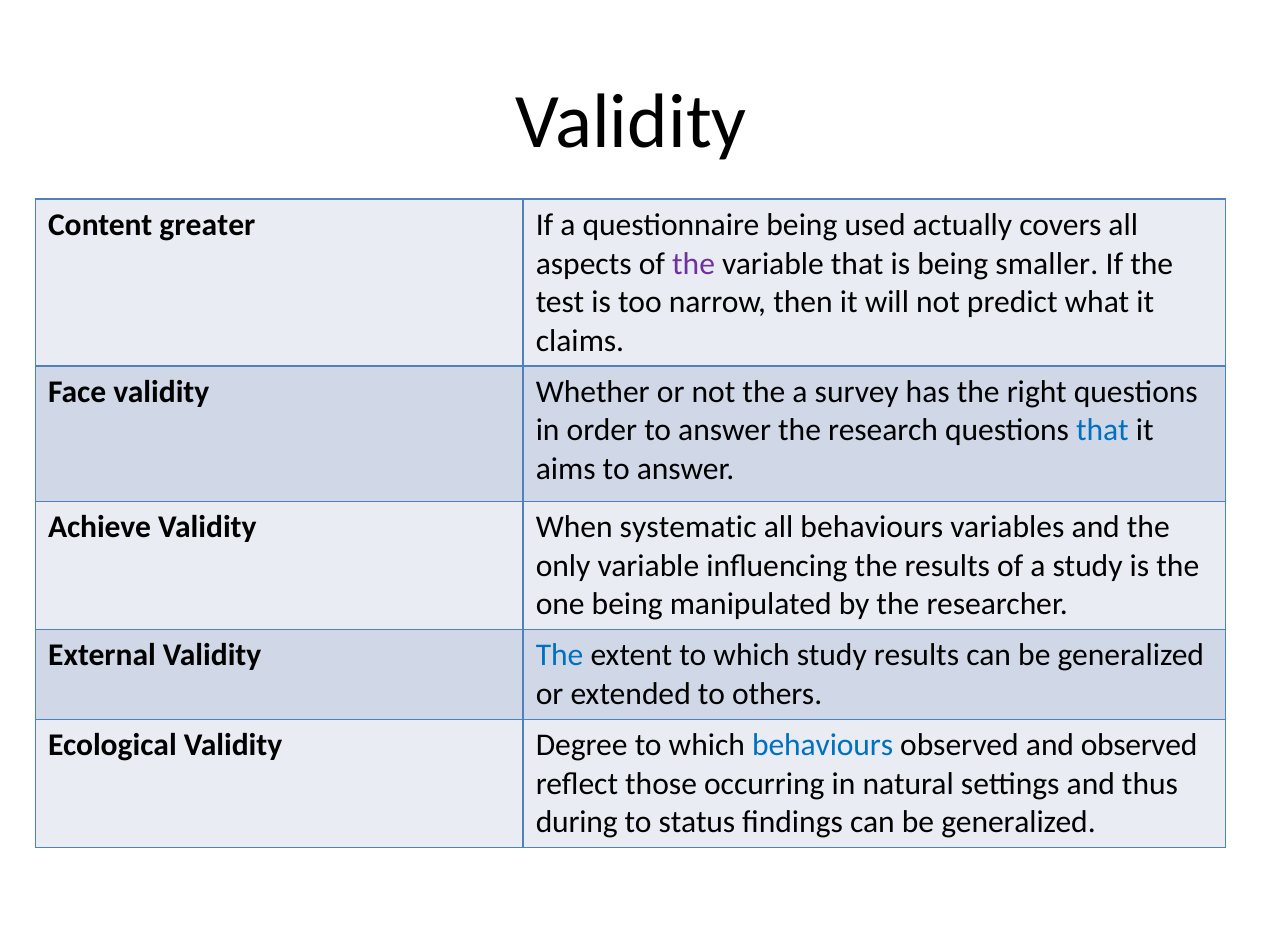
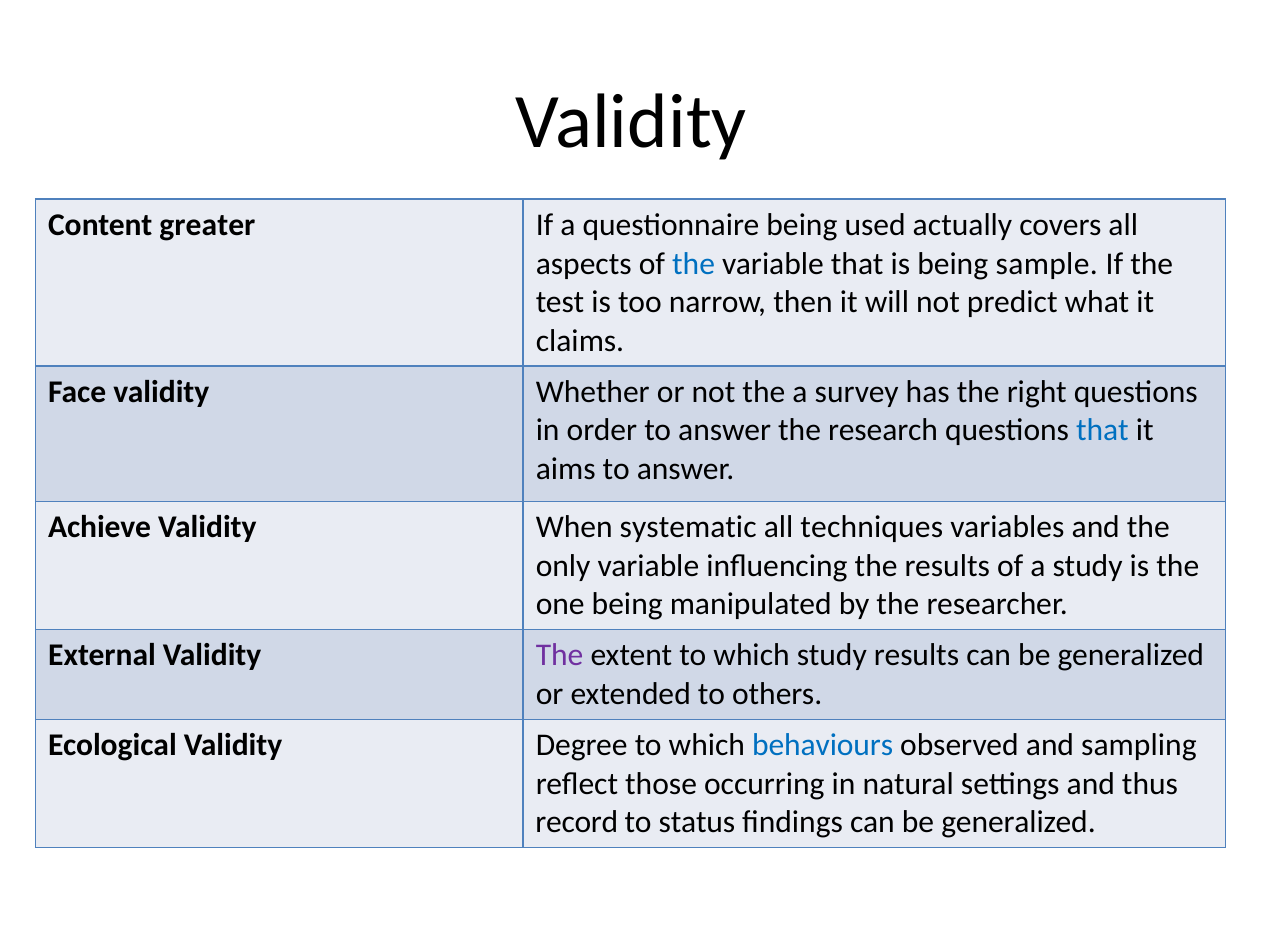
the colour: purple -> blue (694, 264)
smaller: smaller -> sample (1047, 264)
all behaviours: behaviours -> techniques (872, 527)
The colour: blue -> purple (560, 656)
and observed: observed -> sampling (1139, 745)
during: during -> record (577, 823)
